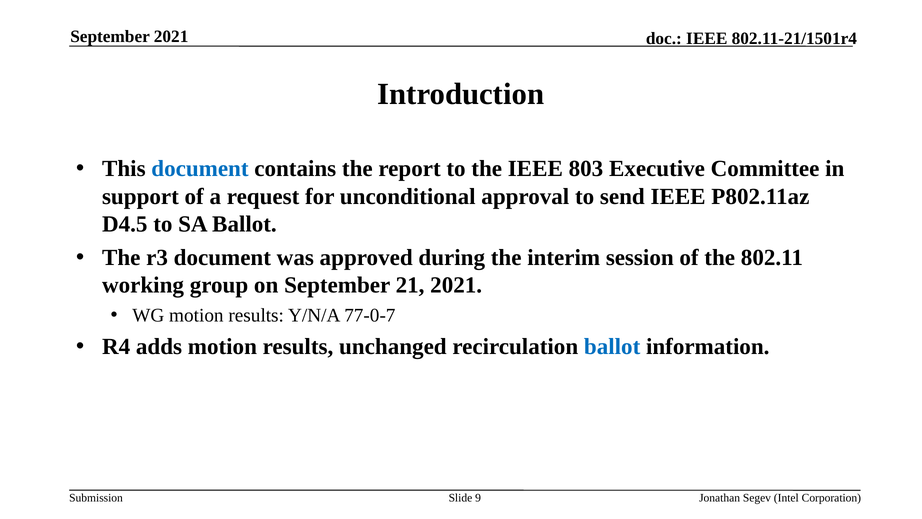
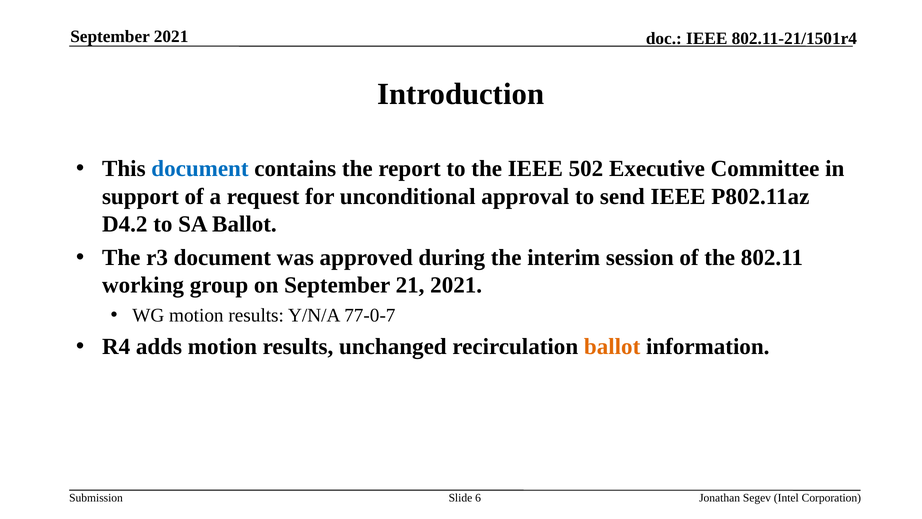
803: 803 -> 502 (586, 169)
D4.5: D4.5 -> D4.2 (125, 224)
ballot colour: blue -> orange (612, 346)
9: 9 -> 6 (478, 497)
